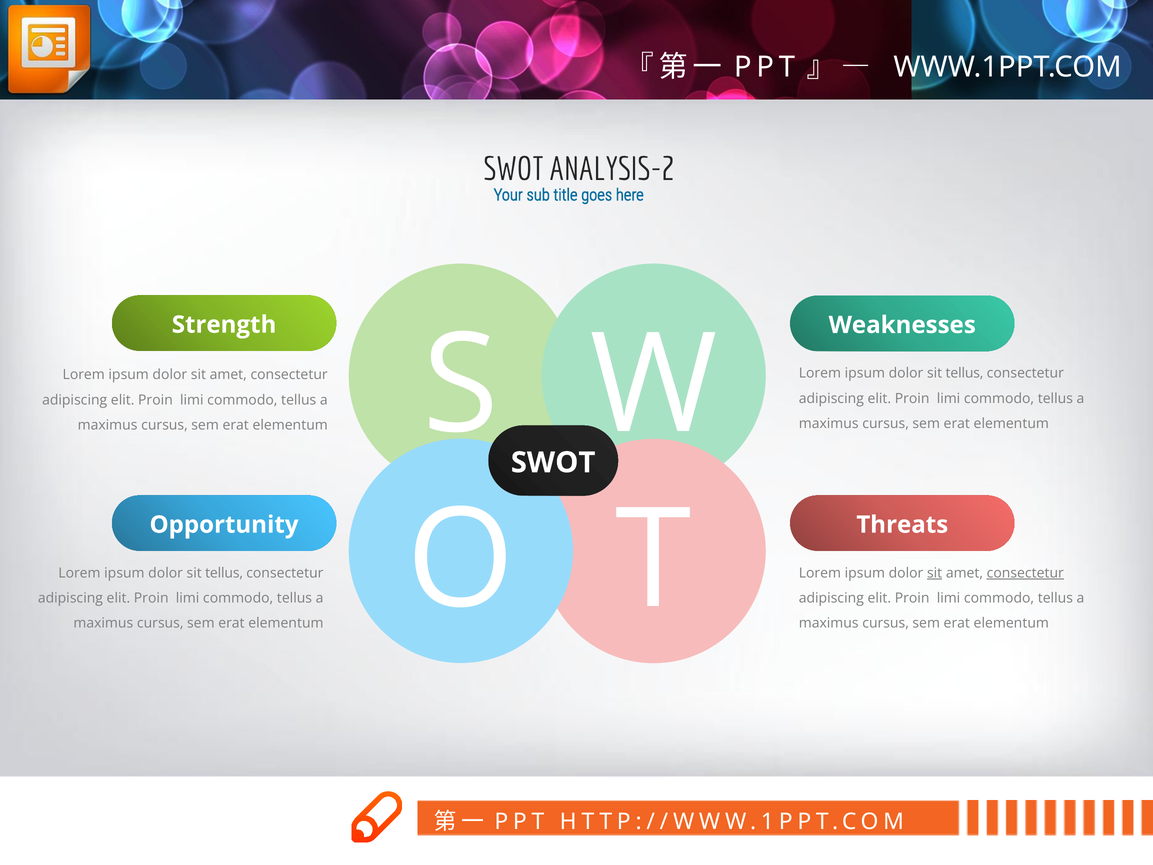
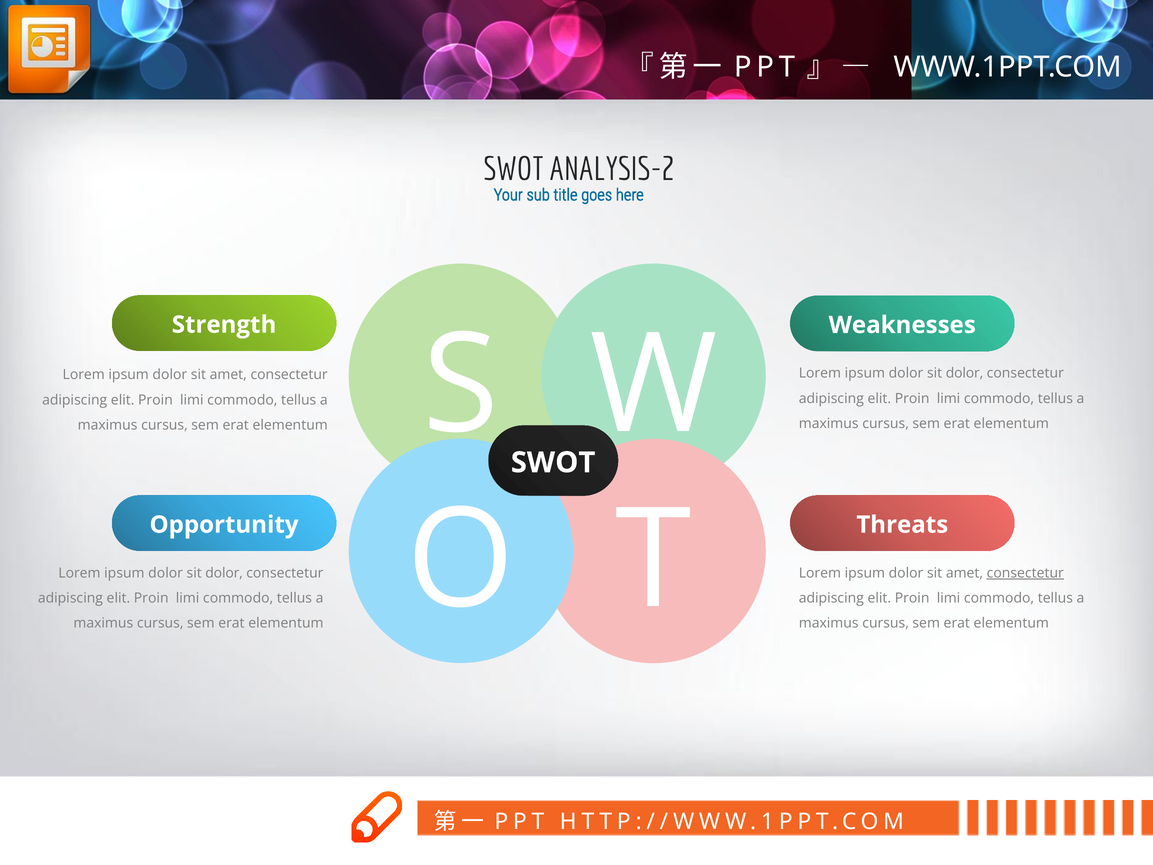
tellus: tellus -> dolor (965, 373)
tellus: tellus -> dolor (224, 573)
sit underline: present -> none (935, 573)
